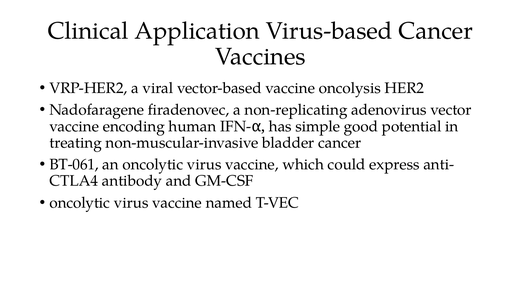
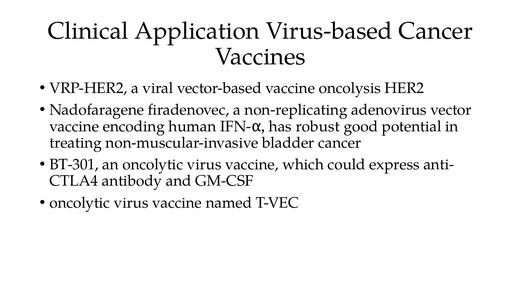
simple: simple -> robust (318, 126)
BT-061: BT-061 -> BT-301 (74, 165)
